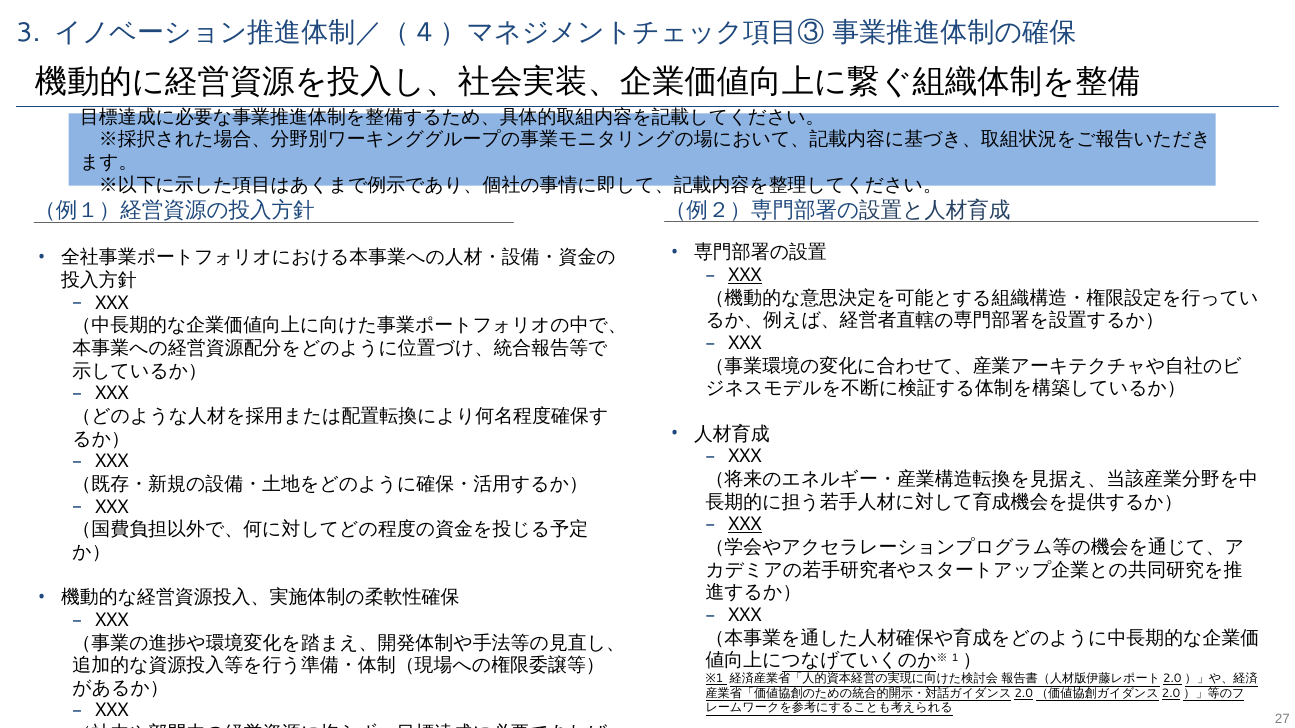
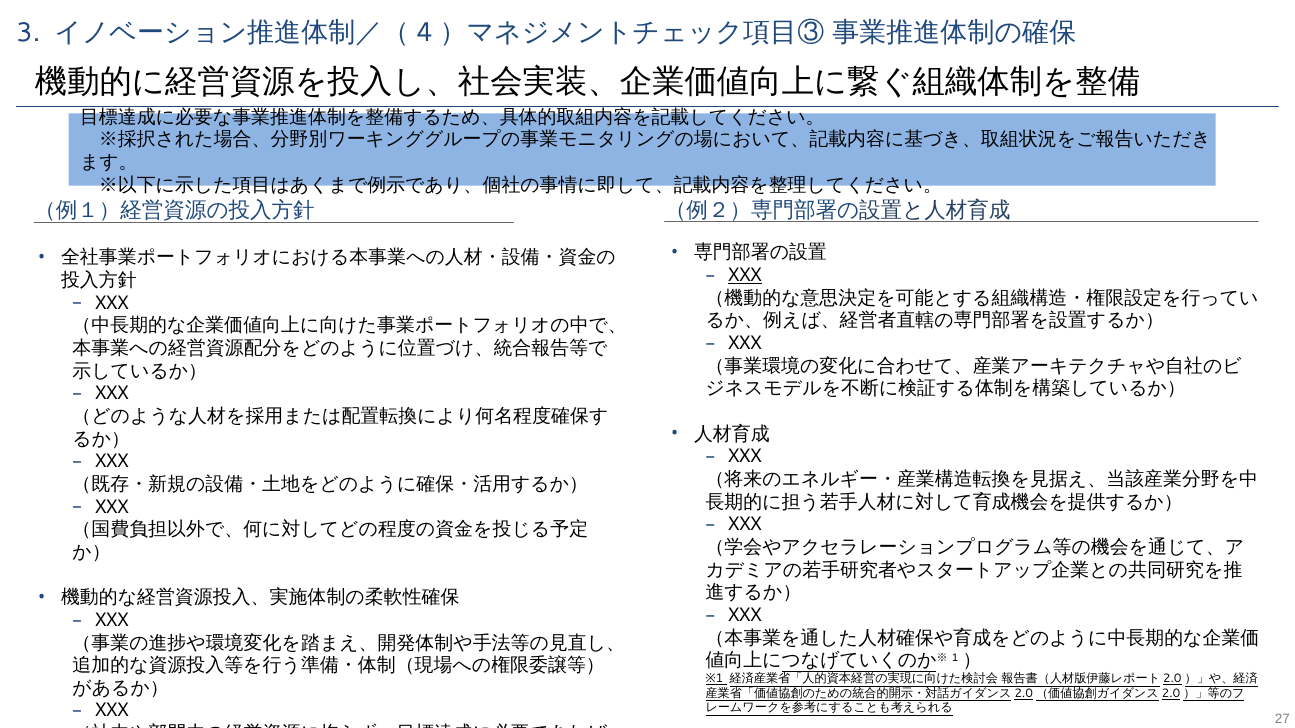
XXX underline: present -> none (745, 525)
